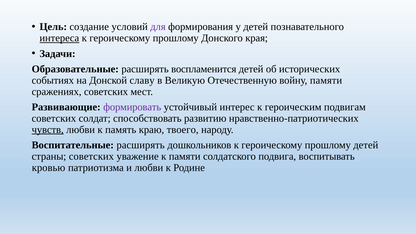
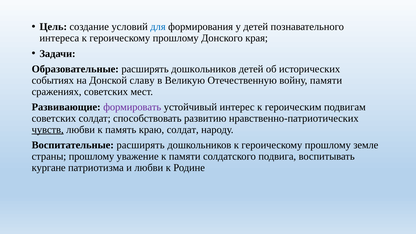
для colour: purple -> blue (158, 27)
интереса underline: present -> none (59, 38)
Образовательные расширять воспламенится: воспламенится -> дошкольников (204, 69)
краю твоего: твоего -> солдат (183, 130)
прошлому детей: детей -> земле (366, 145)
страны советских: советских -> прошлому (91, 156)
кровью: кровью -> кургане (49, 168)
